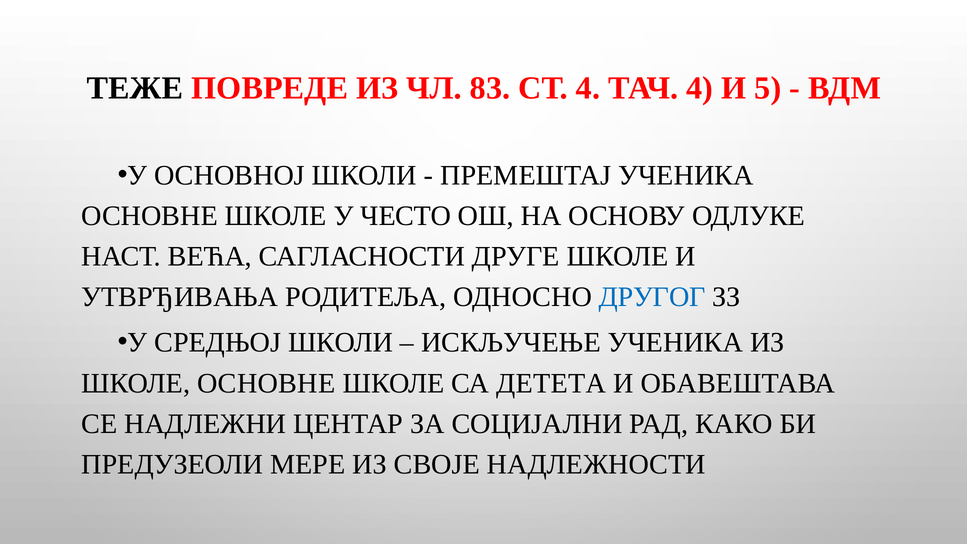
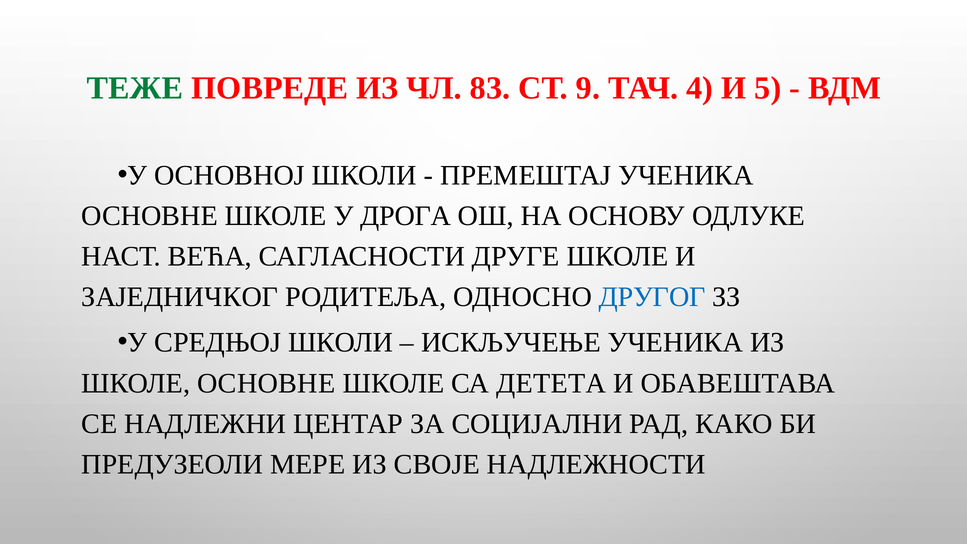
ТЕЖЕ colour: black -> green (135, 88)
СТ 4: 4 -> 9 (588, 88)
ЧЕСТО: ЧЕСТО -> ДРОГА (406, 216)
УТВРЂИВАЊА: УТВРЂИВАЊА -> ЗАЈЕДНИЧКОГ (180, 297)
